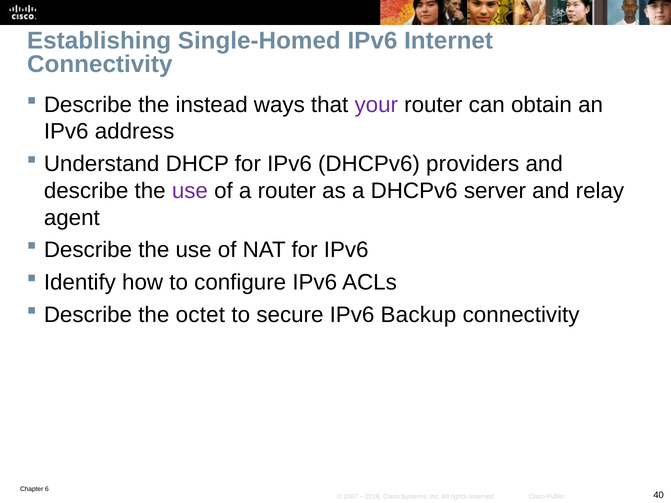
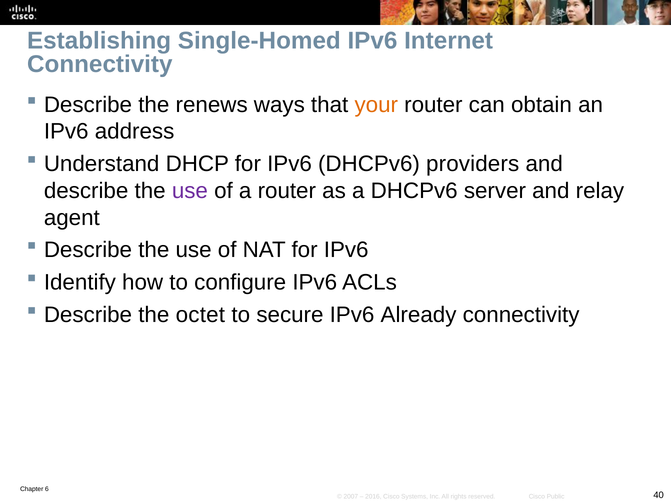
instead: instead -> renews (212, 105)
your colour: purple -> orange (376, 105)
Backup: Backup -> Already (419, 315)
